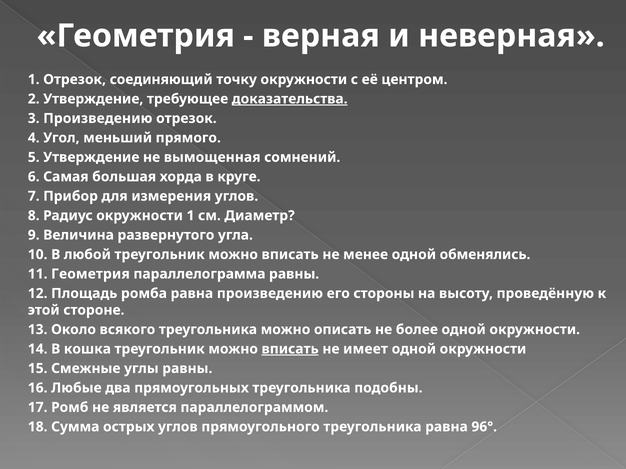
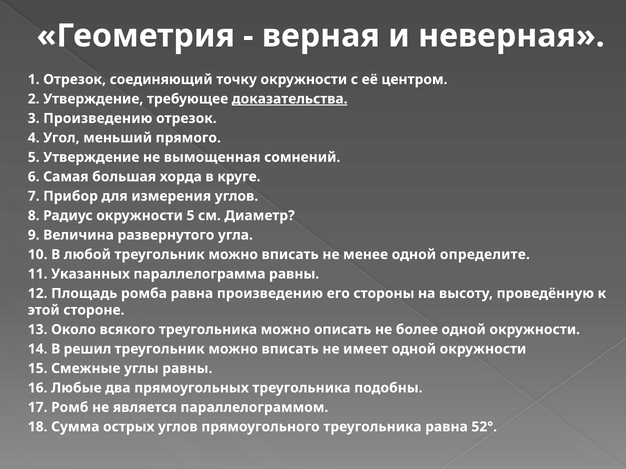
окружности 1: 1 -> 5 (191, 216)
обменялись: обменялись -> определите (485, 255)
11 Геометрия: Геометрия -> Указанных (91, 274)
кошка: кошка -> решил (87, 349)
вписать underline: present -> none (290, 349)
96°: 96° -> 52° (484, 427)
